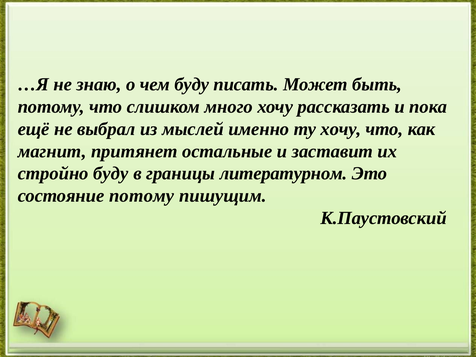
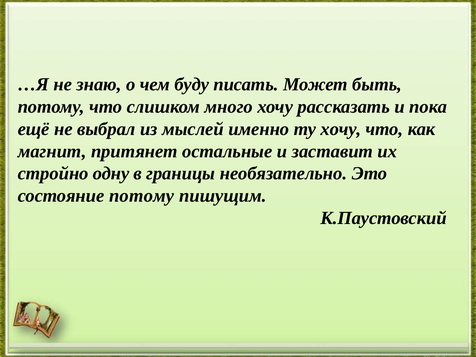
стройно буду: буду -> одну (111, 173)
литературном: литературном -> необязательно (283, 173)
